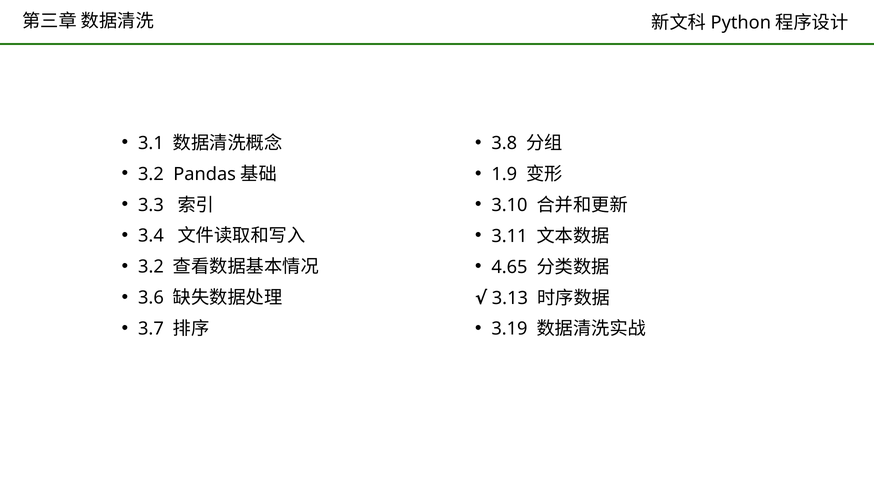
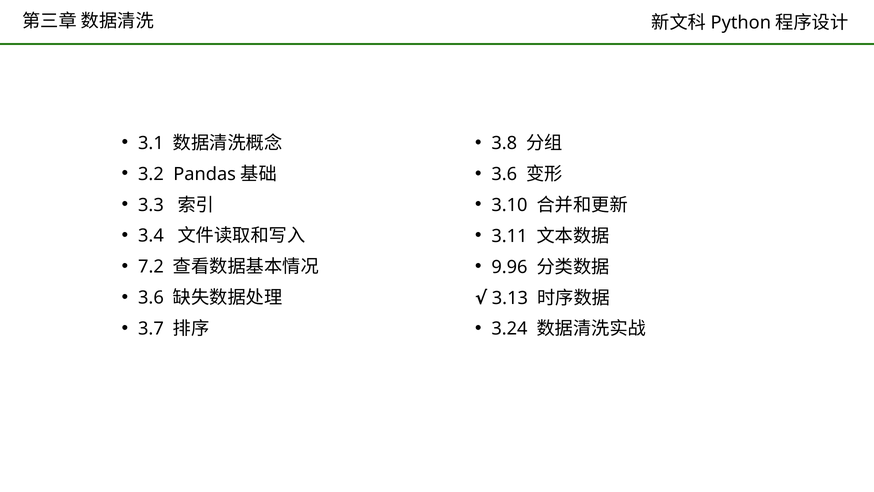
1.9: 1.9 -> 3.6 (504, 174)
3.2: 3.2 -> 7.2 (151, 267)
4.65: 4.65 -> 9.96 (509, 267)
3.19: 3.19 -> 3.24 (509, 329)
